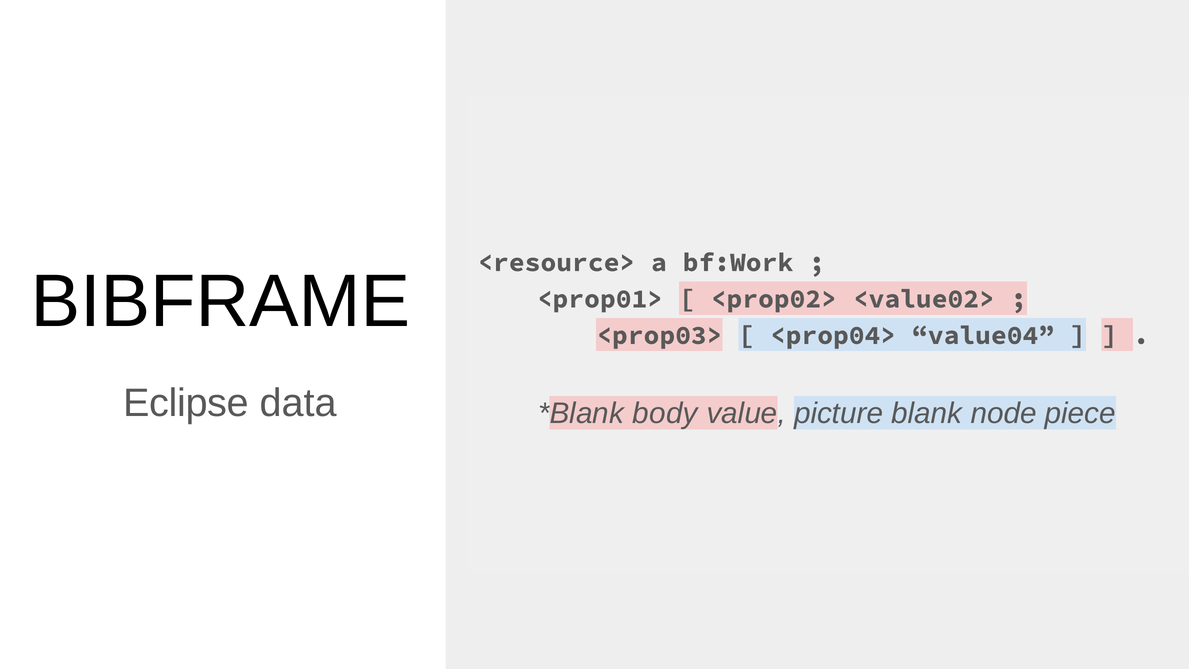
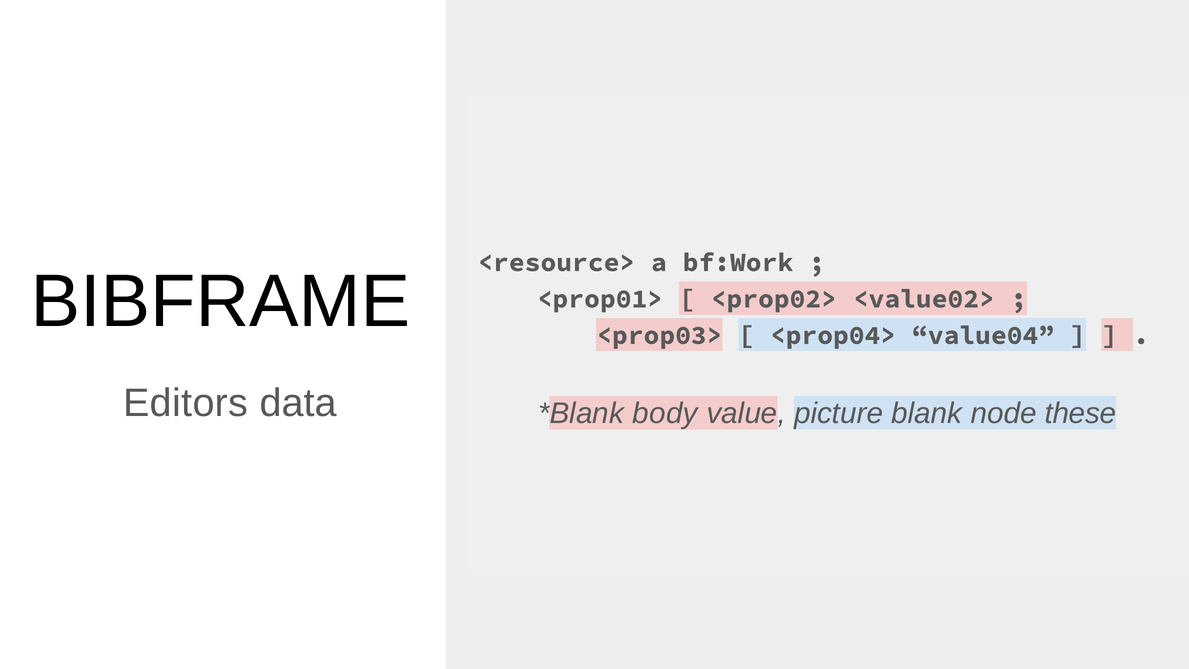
Eclipse: Eclipse -> Editors (186, 403)
piece: piece -> these (1080, 413)
